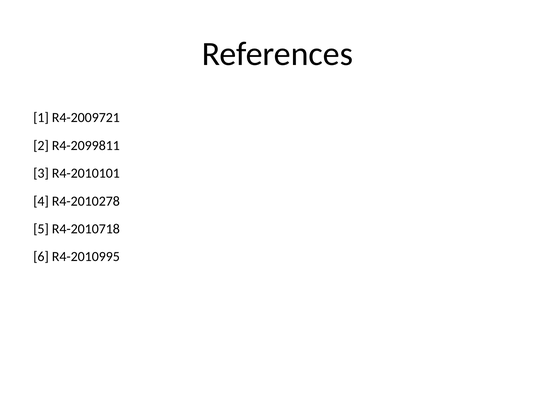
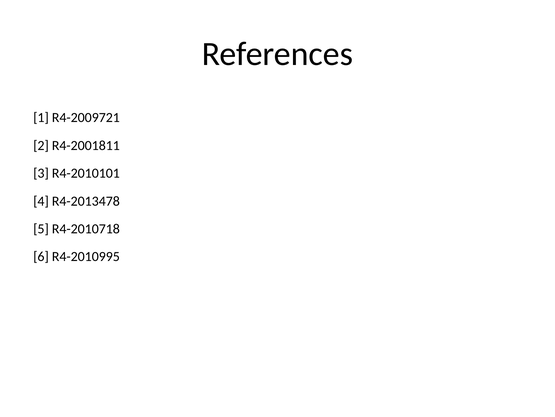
R4-2099811: R4-2099811 -> R4-2001811 (86, 145)
R4-2010278: R4-2010278 -> R4-2013478 (86, 201)
